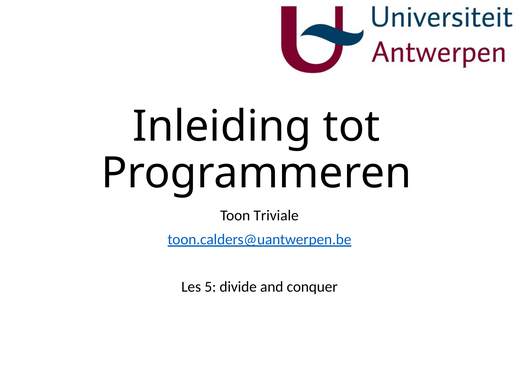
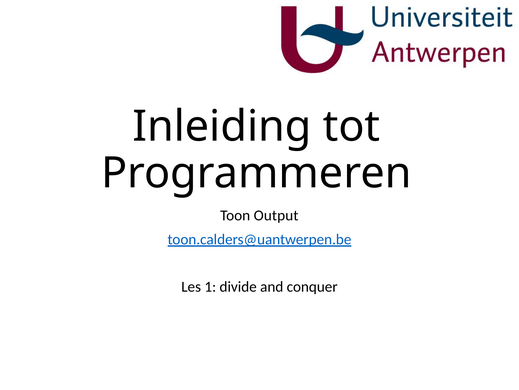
Triviale: Triviale -> Output (276, 215)
5: 5 -> 1 (210, 286)
